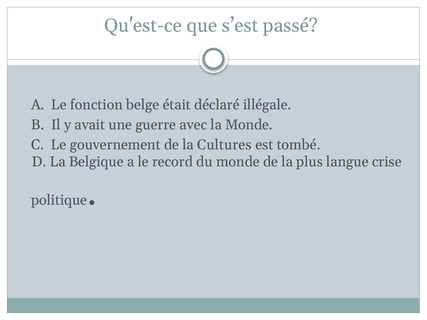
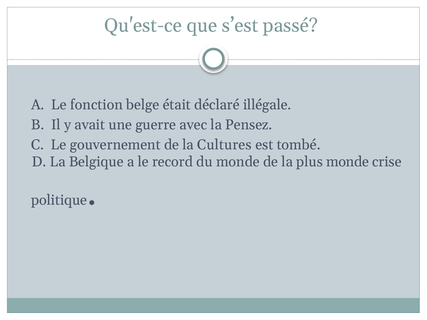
la Monde: Monde -> Pensez (249, 125)
plus langue: langue -> monde (348, 162)
